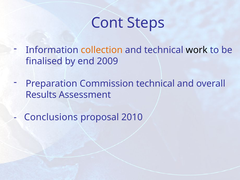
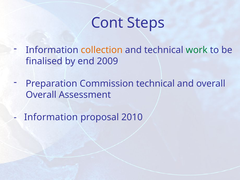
work colour: black -> green (197, 50)
Results: Results -> Overall (41, 95)
Conclusions: Conclusions -> Information (51, 117)
